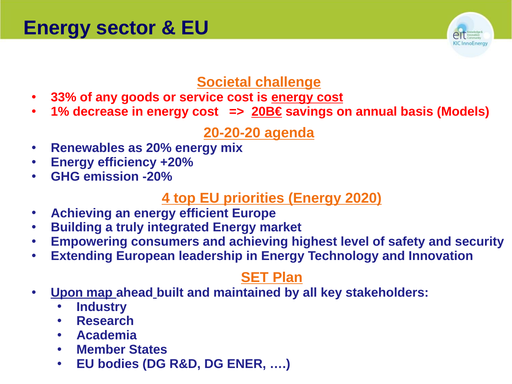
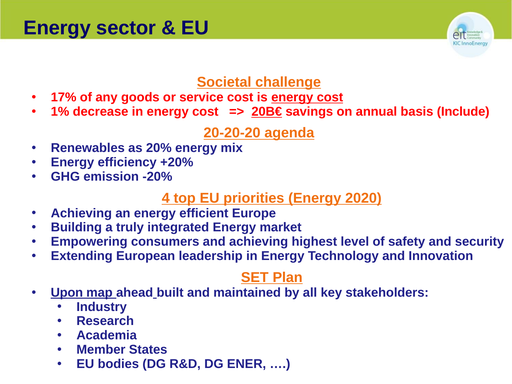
33%: 33% -> 17% (64, 97)
Models: Models -> Include (463, 112)
